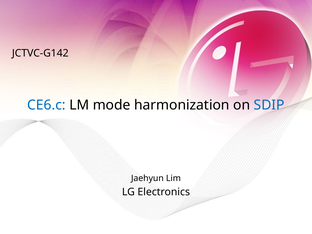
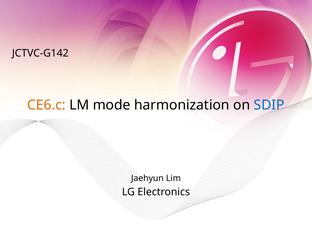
CE6.c colour: blue -> orange (46, 105)
